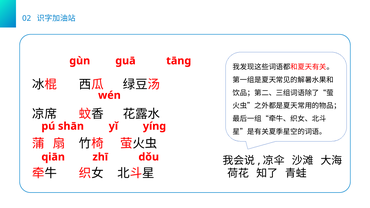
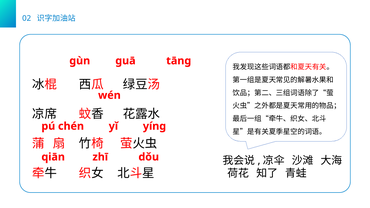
shān: shān -> chén (71, 126)
